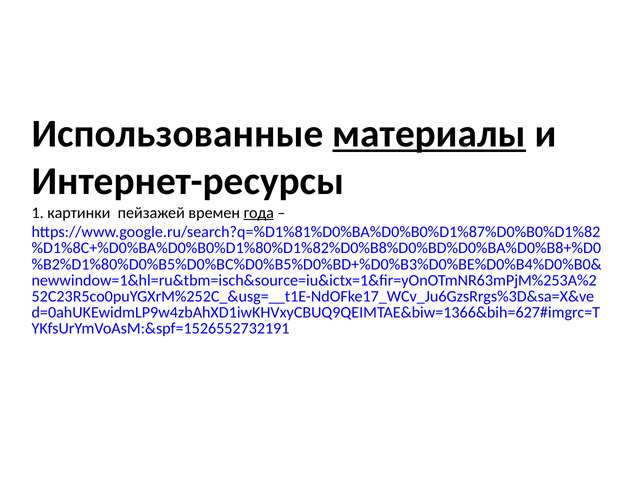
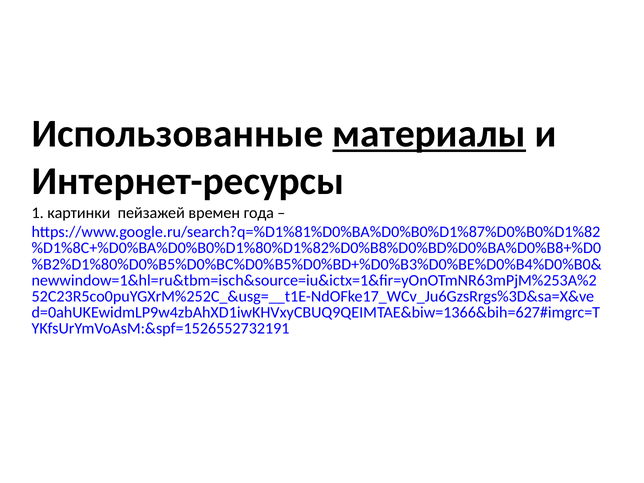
года underline: present -> none (259, 213)
